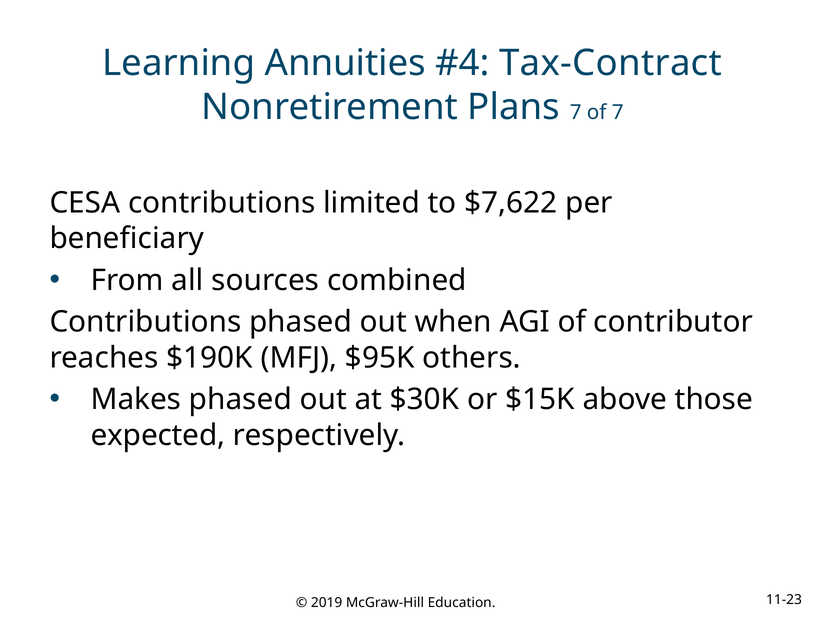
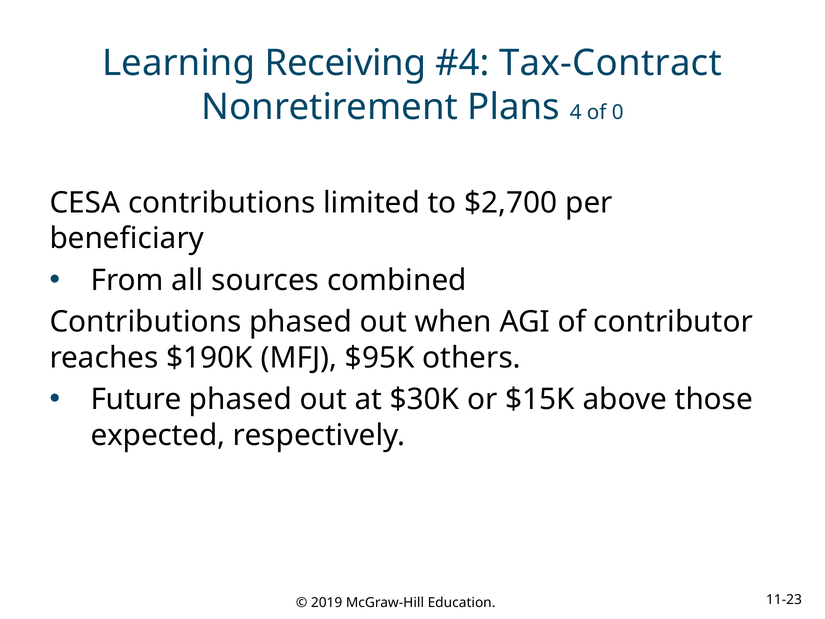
Annuities: Annuities -> Receiving (345, 63)
Plans 7: 7 -> 4 (576, 112)
of 7: 7 -> 0 (618, 112)
$7,622: $7,622 -> $2,700 (511, 203)
Makes: Makes -> Future (136, 399)
